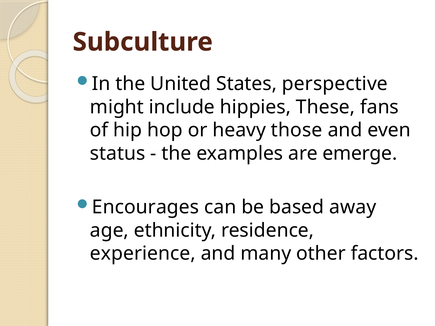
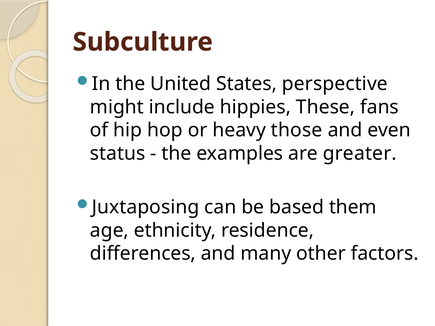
emerge: emerge -> greater (360, 154)
Encourages: Encourages -> Juxtaposing (146, 207)
away: away -> them (353, 207)
experience: experience -> differences (143, 254)
